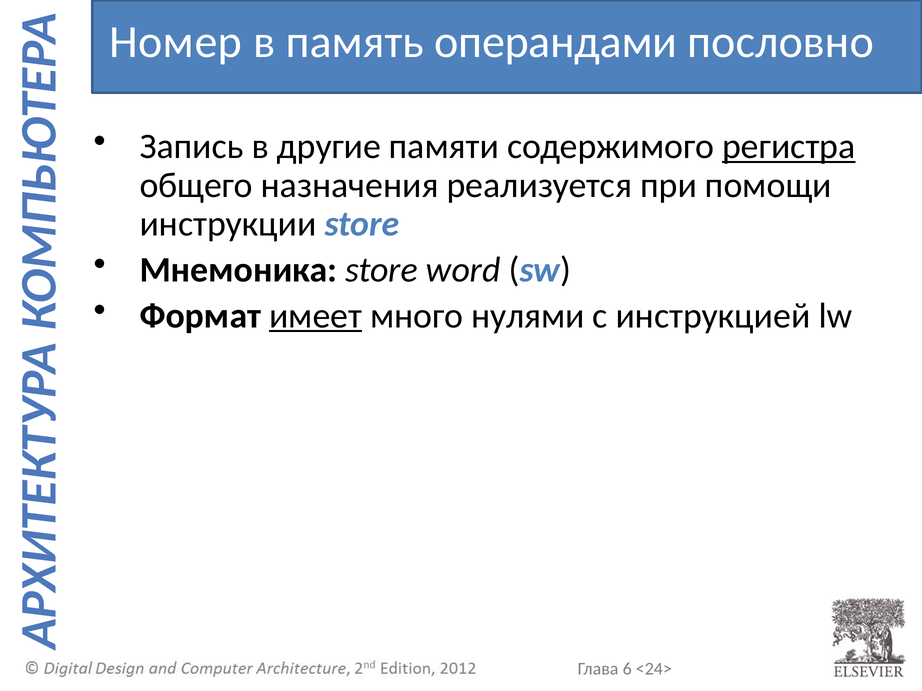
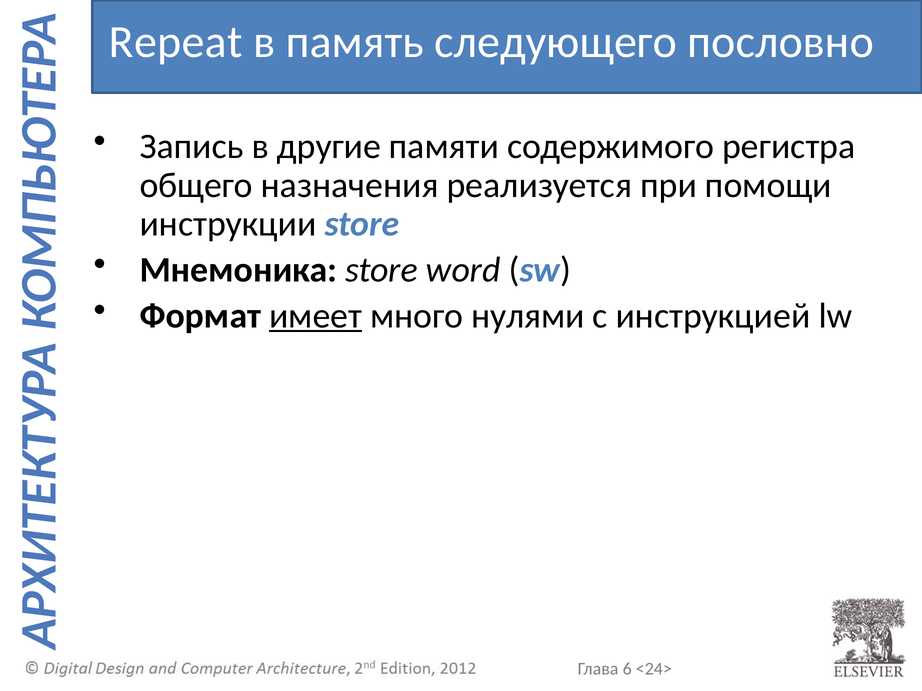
Номер: Номер -> Repeat (176, 42)
операндами: операндами -> следующего (556, 42)
регистра underline: present -> none (789, 147)
